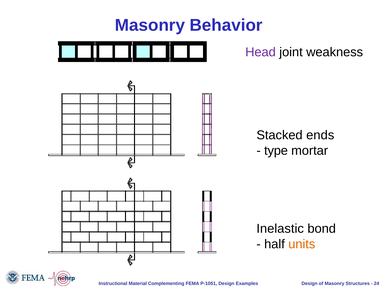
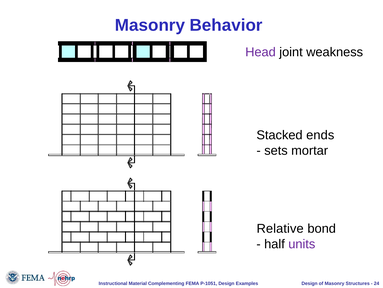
type: type -> sets (276, 150)
Inelastic: Inelastic -> Relative (280, 228)
units colour: orange -> purple (302, 243)
